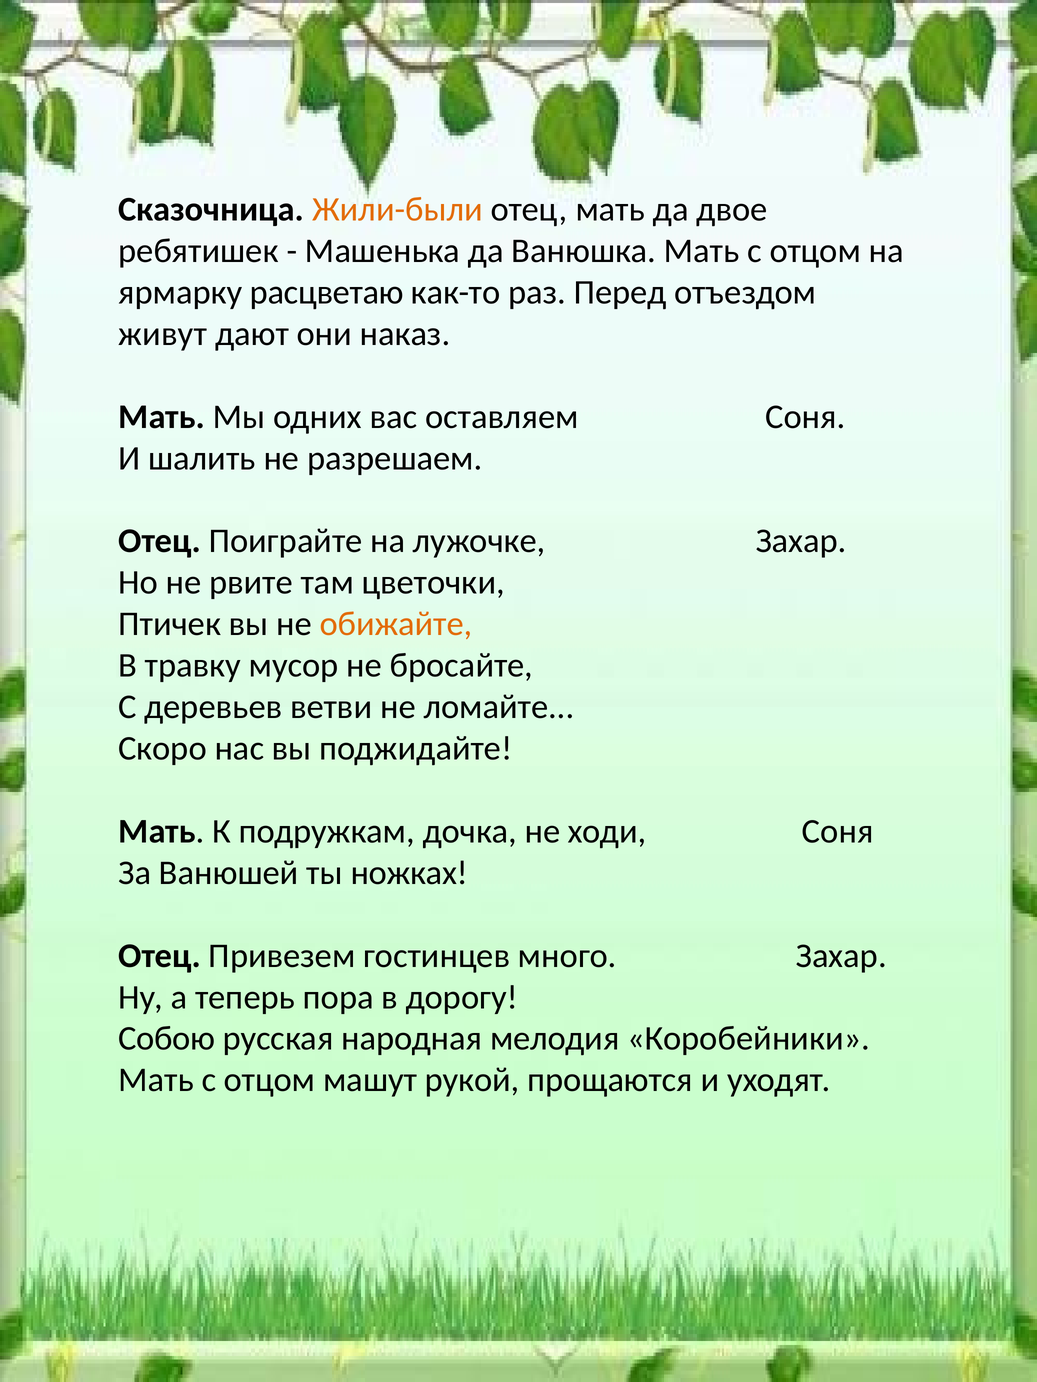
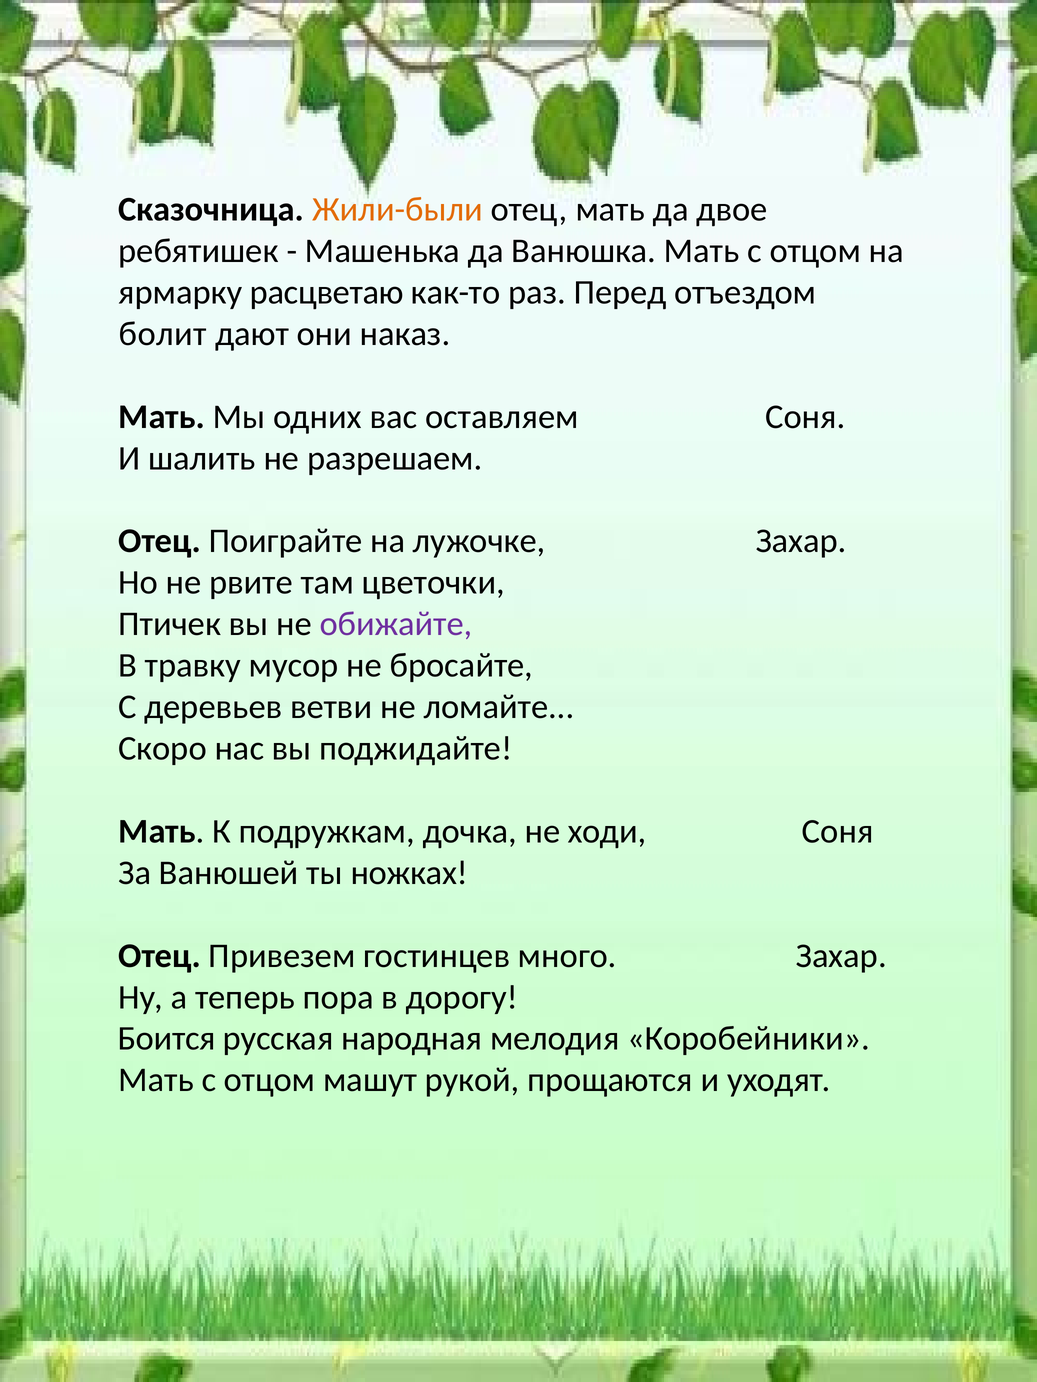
живут: живут -> болит (163, 334)
обижайте colour: orange -> purple (396, 624)
Собою: Собою -> Боится (167, 1039)
